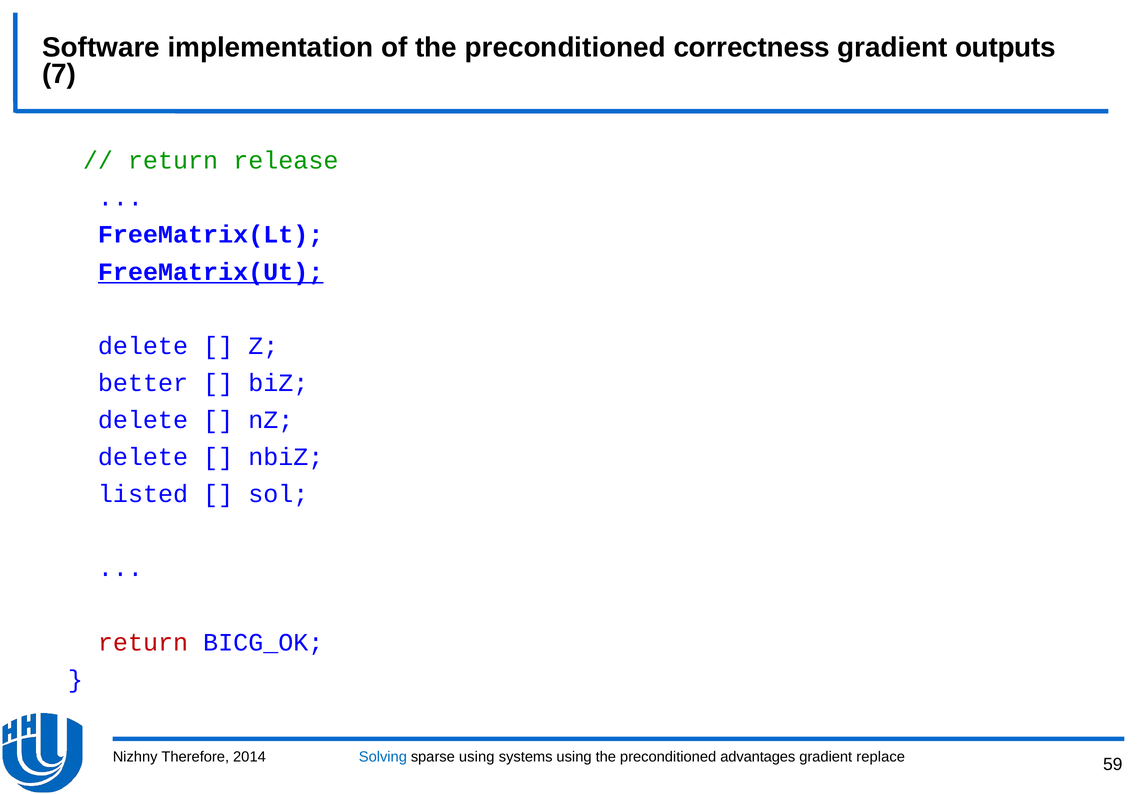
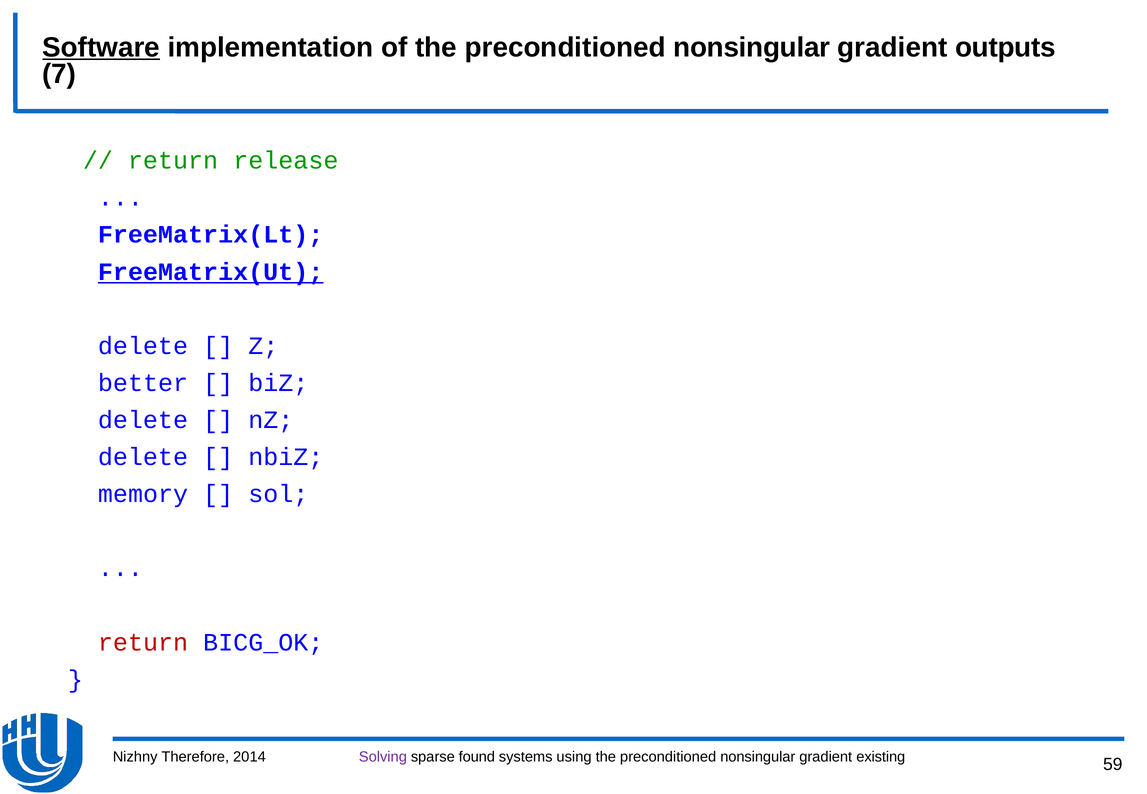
Software underline: none -> present (101, 47)
of the preconditioned correctness: correctness -> nonsingular (752, 47)
listed: listed -> memory (143, 494)
Solving colour: blue -> purple (383, 757)
sparse using: using -> found (477, 757)
using the preconditioned advantages: advantages -> nonsingular (758, 757)
replace: replace -> existing (881, 757)
